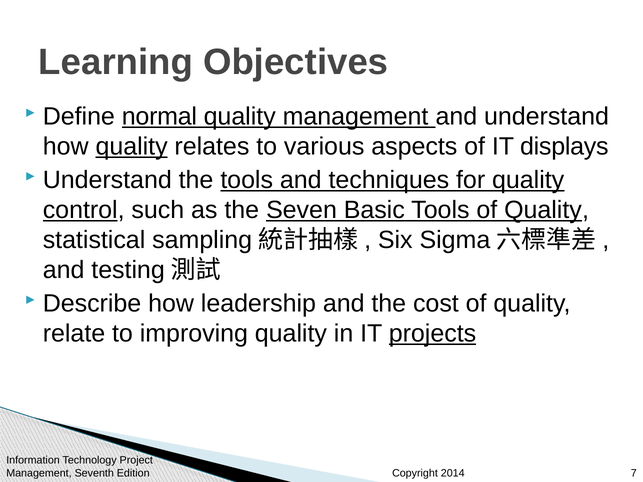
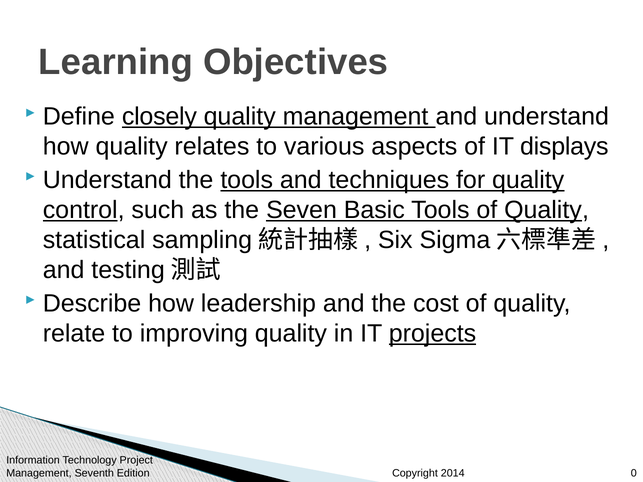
normal: normal -> closely (159, 116)
quality underline: present -> none (132, 146)
7: 7 -> 0 (634, 473)
